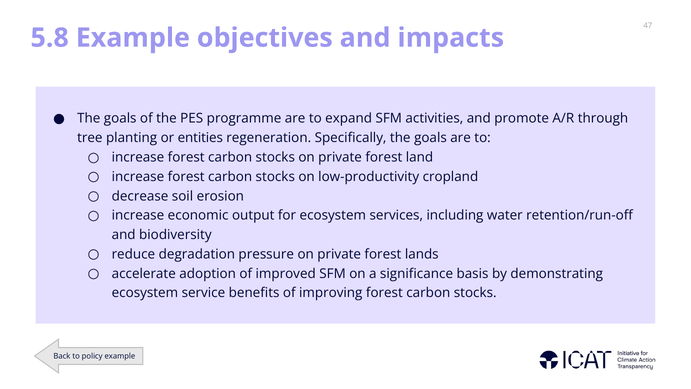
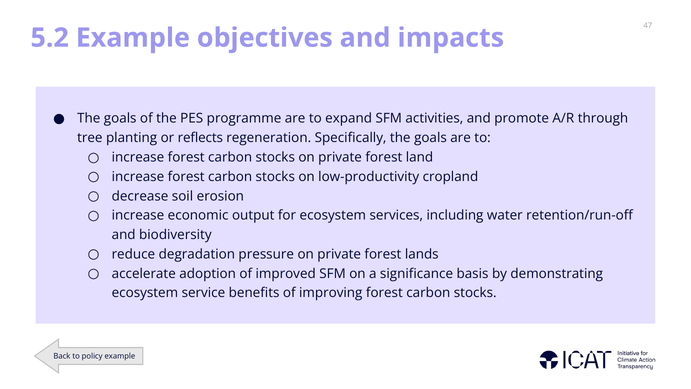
5.8: 5.8 -> 5.2 (50, 38)
entities: entities -> reflects (200, 138)
